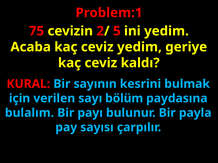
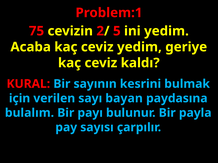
bölüm: bölüm -> bayan (124, 99)
